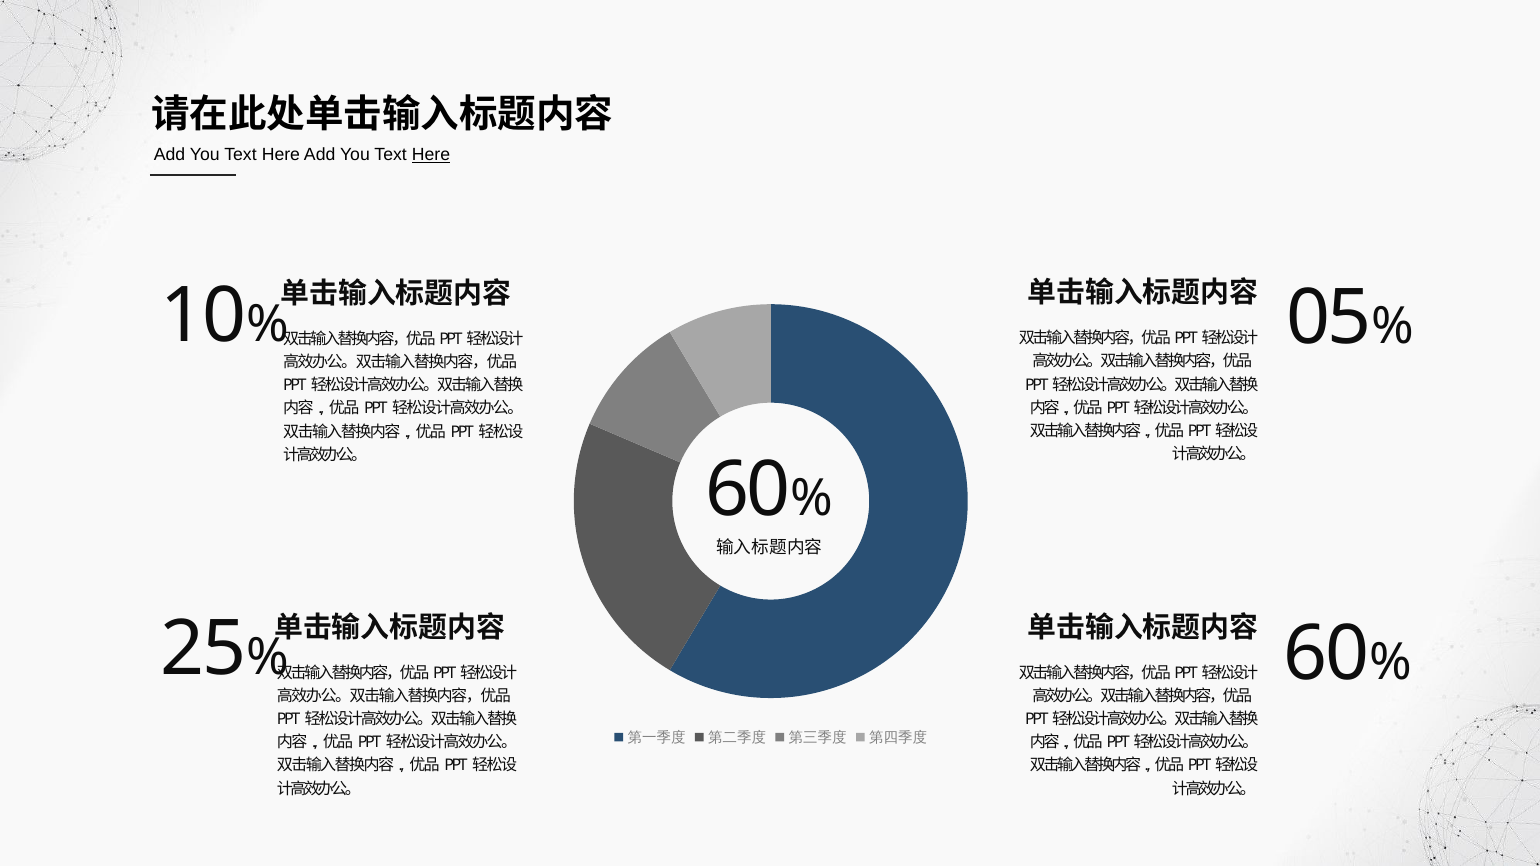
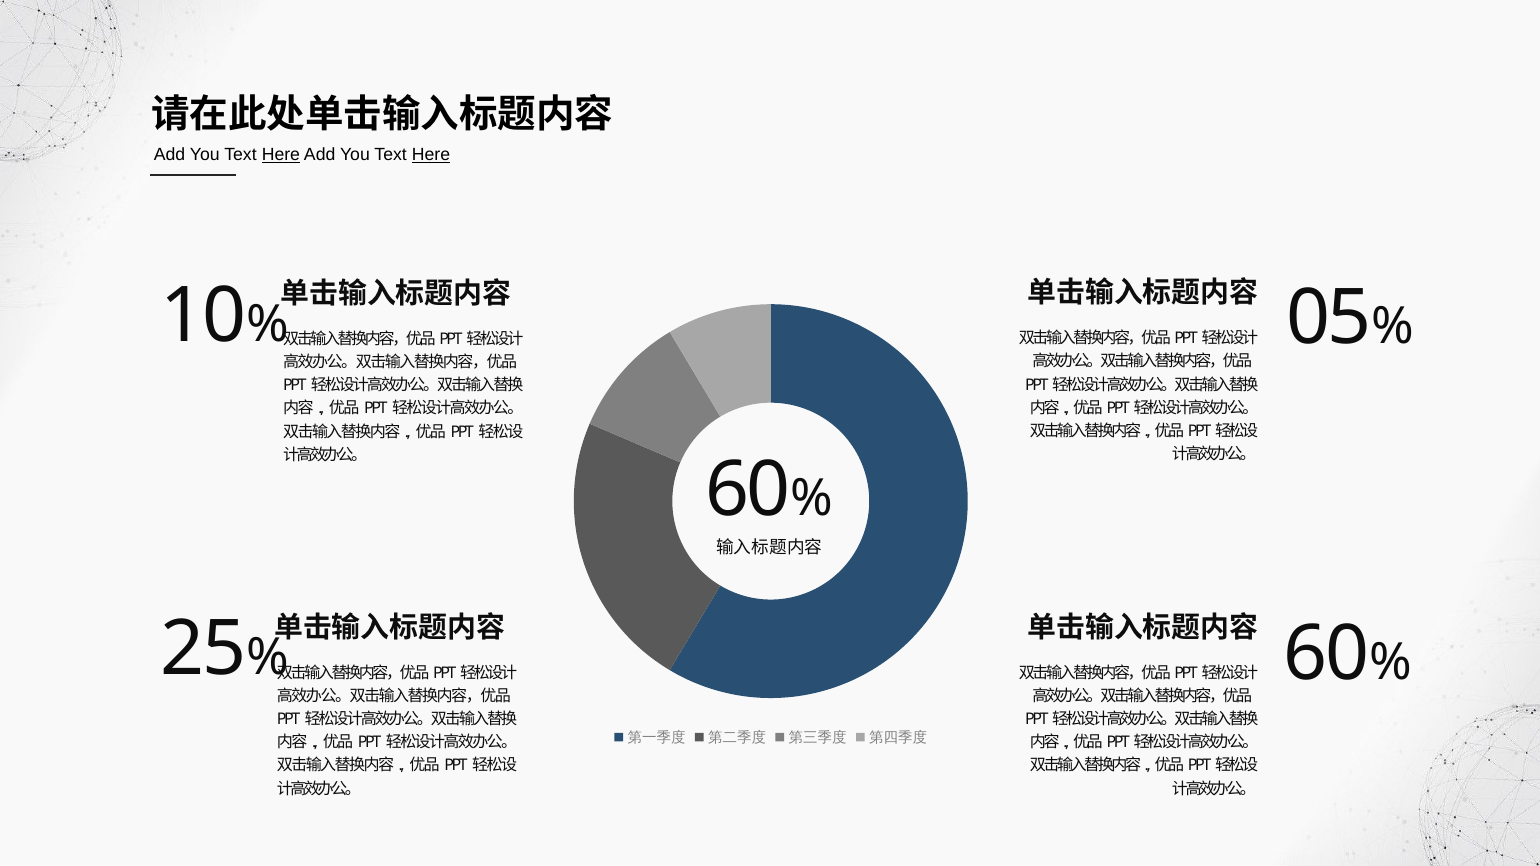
Here underline: none -> present (281, 155)
